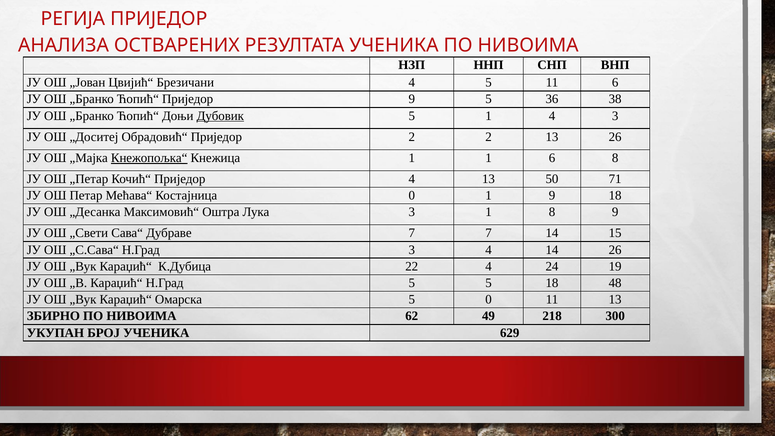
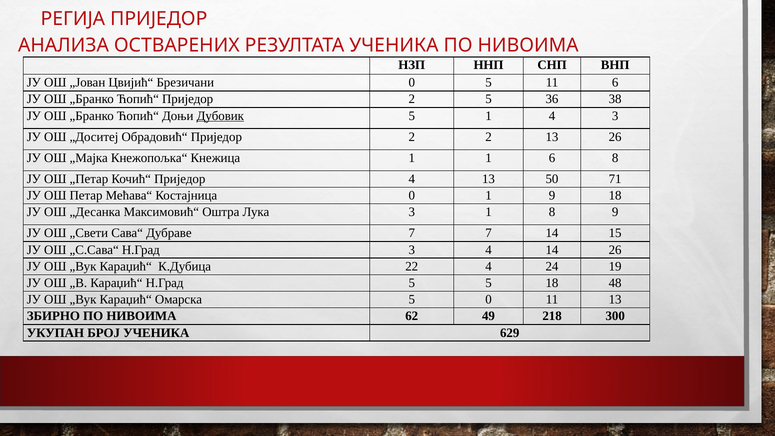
Брезичани 4: 4 -> 0 (412, 83)
Ћопић“ Приједор 9: 9 -> 2 (412, 99)
Кнежопољка“ underline: present -> none (149, 158)
